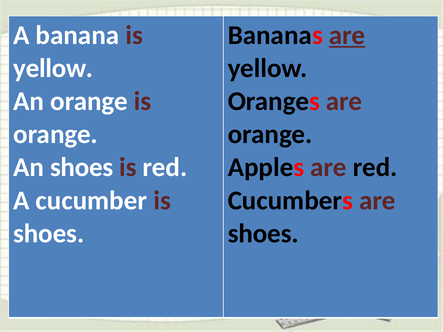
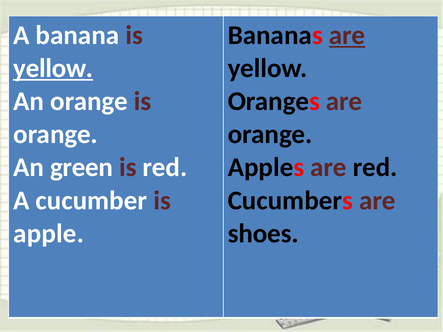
yellow underline: none -> present (53, 68)
An shoes: shoes -> green (82, 168)
shoes: shoes -> apple (49, 234)
